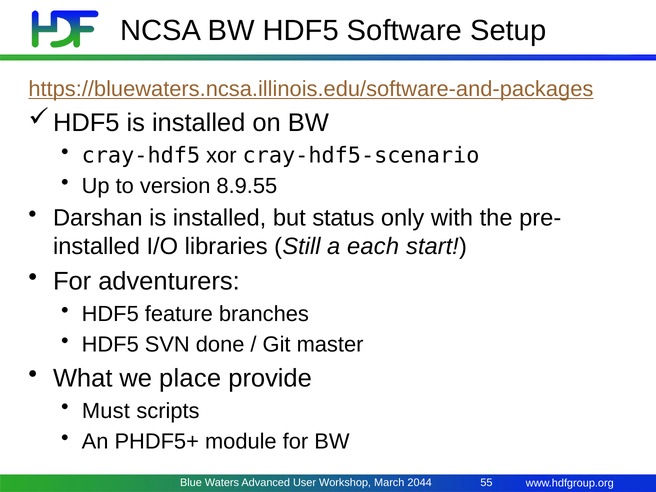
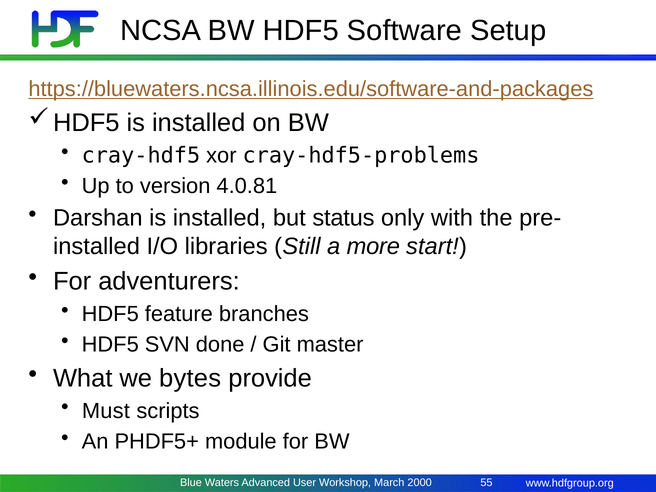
cray-hdf5-scenario: cray-hdf5-scenario -> cray-hdf5-problems (361, 155)
8.9.55: 8.9.55 -> 4.0.81 (247, 186)
each: each -> more (373, 247)
place: place -> bytes (190, 378)
2044: 2044 -> 2000 (420, 483)
